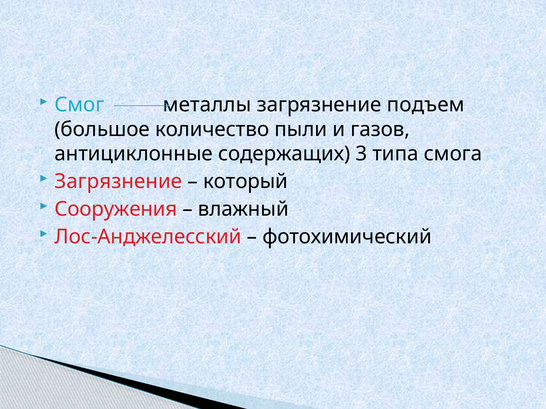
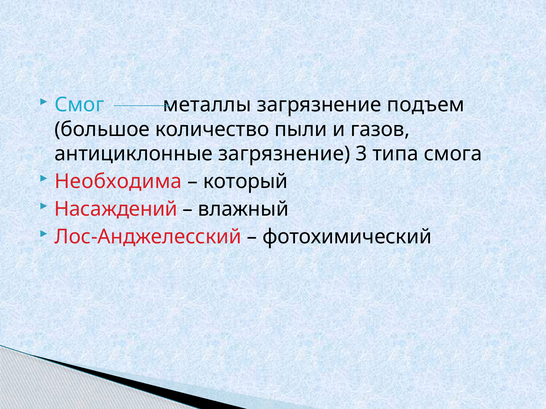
антициклонные содержащих: содержащих -> загрязнение (284, 154)
Загрязнение: Загрязнение -> Необходима (118, 182)
Сооружения: Сооружения -> Насаждений (116, 209)
